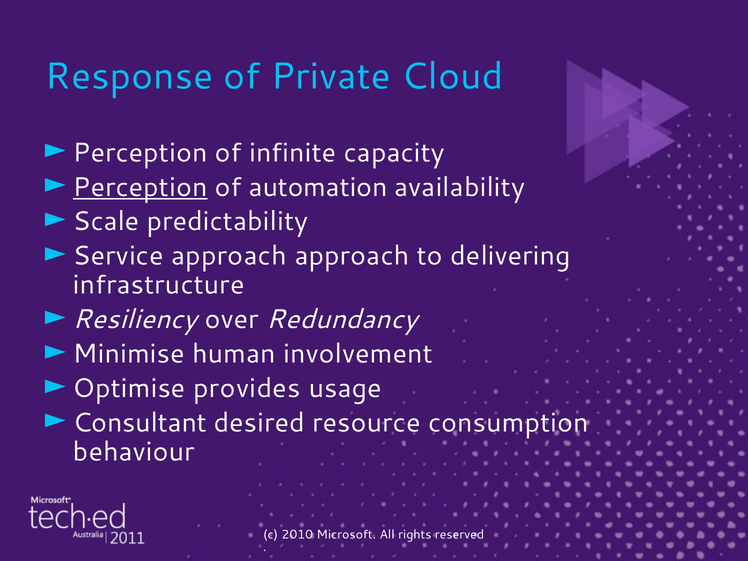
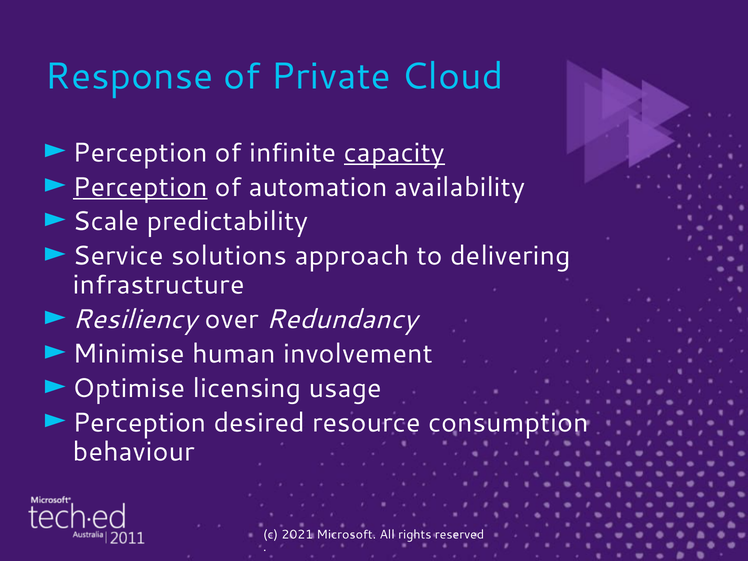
capacity underline: none -> present (394, 153)
Service approach: approach -> solutions (229, 256)
provides: provides -> licensing (247, 388)
Consultant: Consultant -> Perception (140, 423)
2010: 2010 -> 2021 (297, 534)
